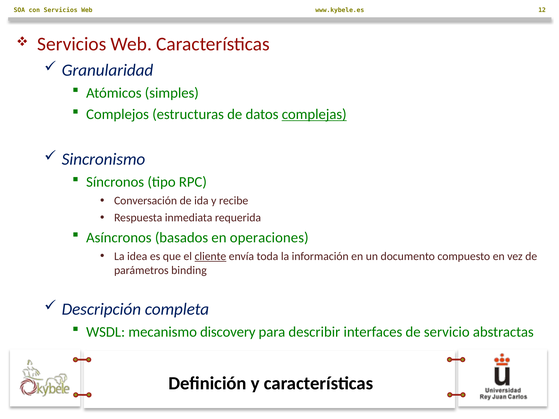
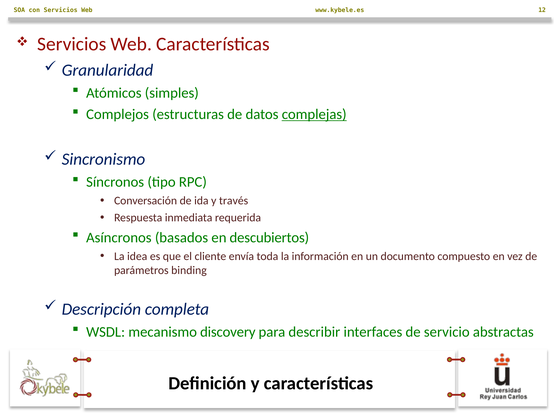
recibe: recibe -> través (234, 201)
operaciones: operaciones -> descubiertos (269, 238)
cliente underline: present -> none (210, 256)
